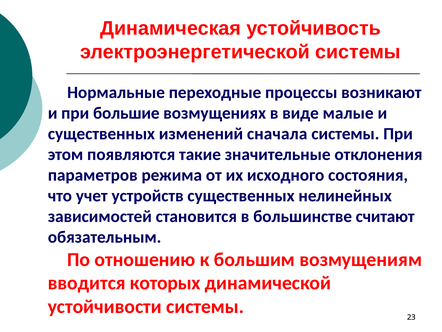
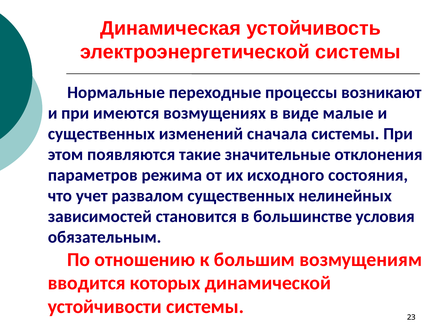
большие: большие -> имеются (126, 113)
устройств: устройств -> развалом (148, 196)
считают: считают -> условия (385, 216)
